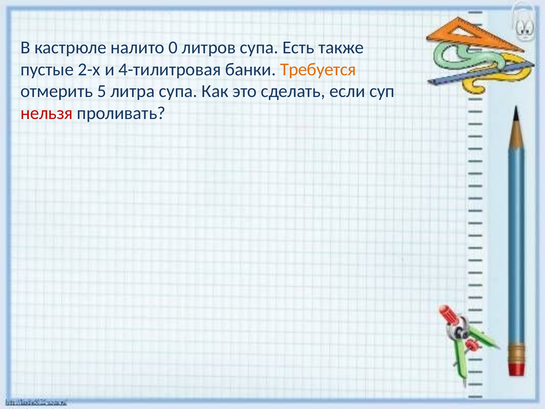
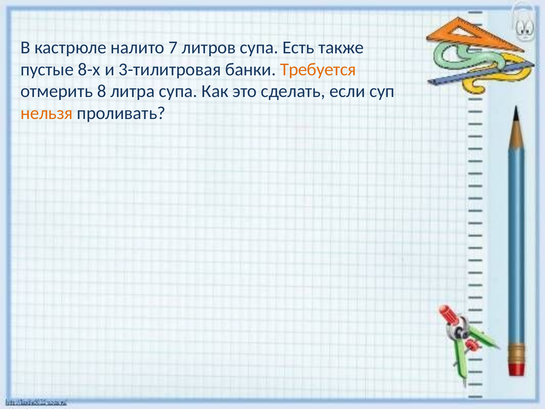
0: 0 -> 7 (173, 48)
2-х: 2-х -> 8-х (89, 69)
4-тилитровая: 4-тилитровая -> 3-тилитровая (170, 69)
5: 5 -> 8 (102, 91)
нельзя colour: red -> orange (47, 113)
